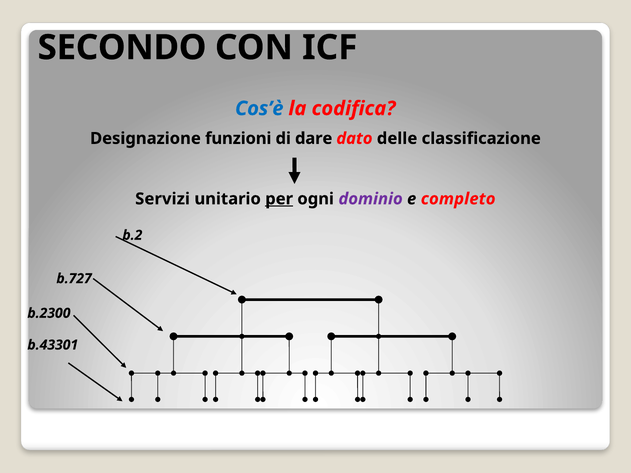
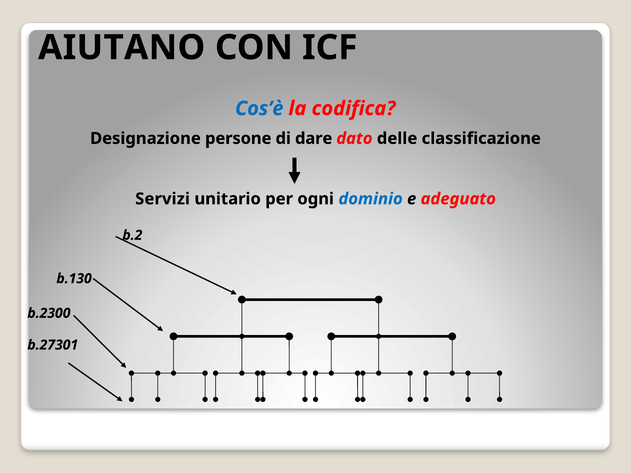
SECONDO: SECONDO -> AIUTANO (122, 48)
funzioni: funzioni -> persone (238, 138)
per underline: present -> none (279, 199)
dominio colour: purple -> blue (371, 199)
completo: completo -> adeguato (458, 199)
b.727: b.727 -> b.130 (74, 279)
b.43301: b.43301 -> b.27301 (53, 345)
